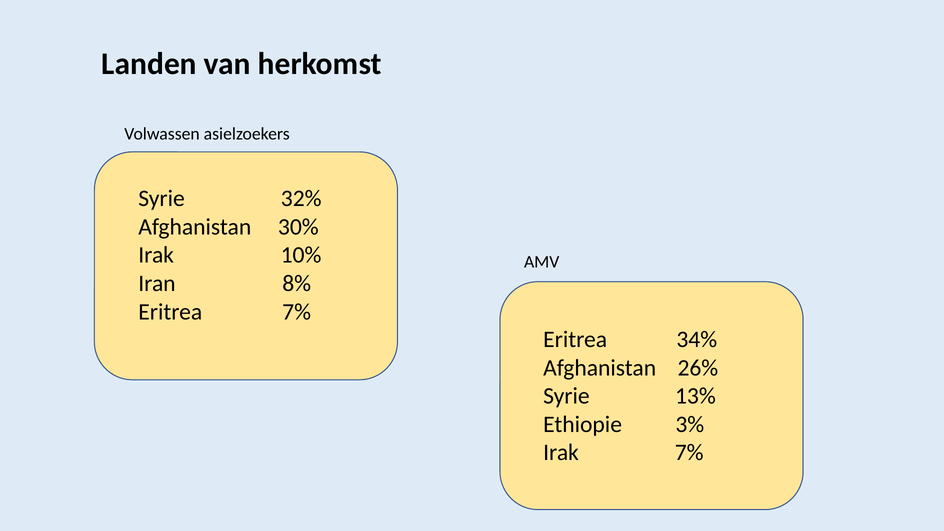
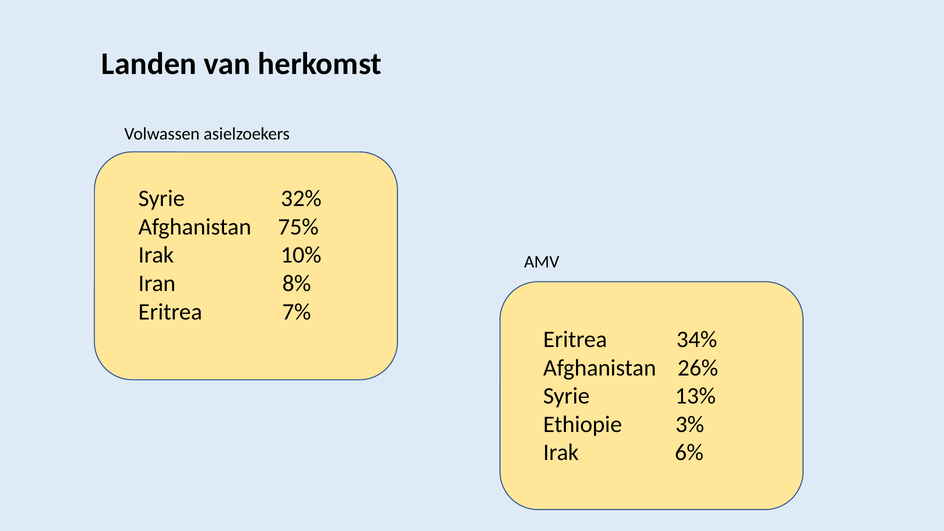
30%: 30% -> 75% (298, 227)
Irak 7%: 7% -> 6% (689, 453)
